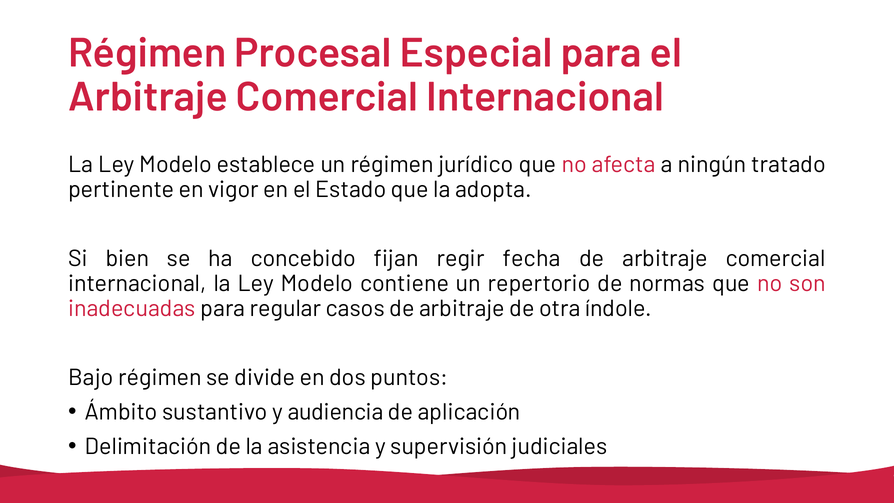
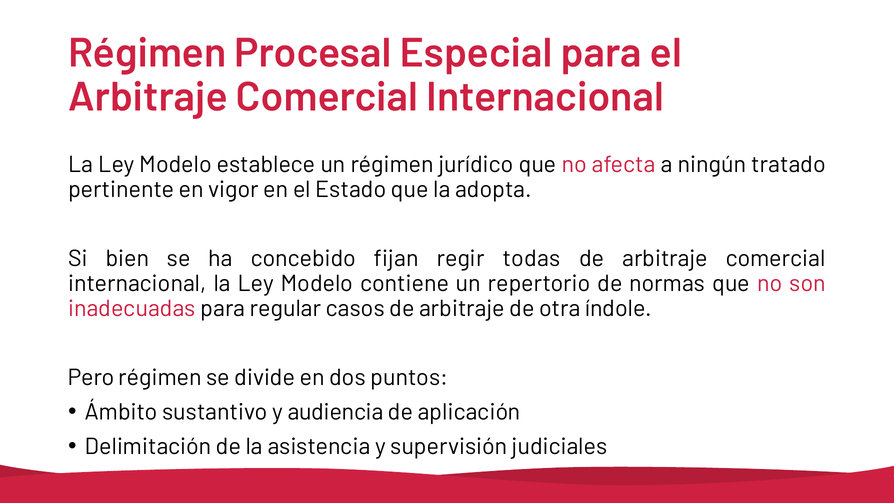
fecha: fecha -> todas (532, 258)
Bajo: Bajo -> Pero (91, 378)
